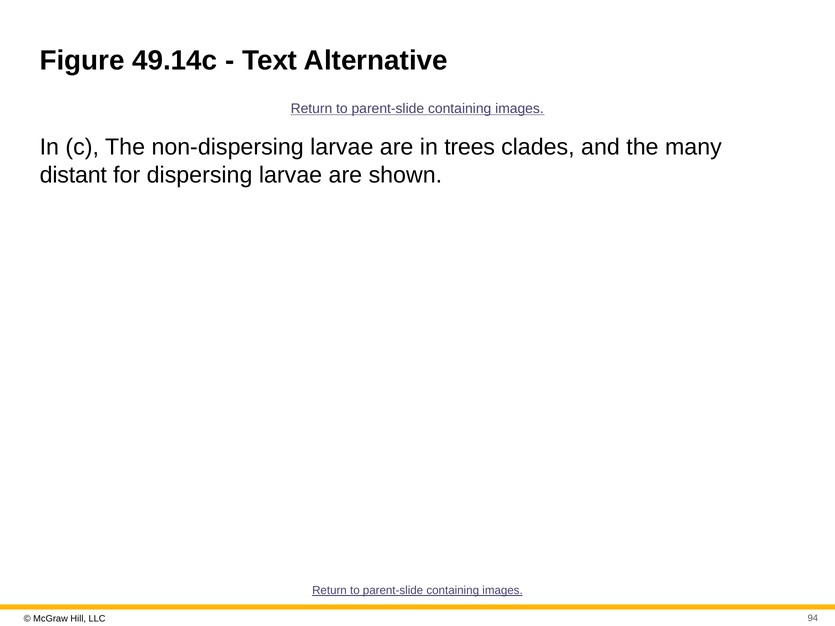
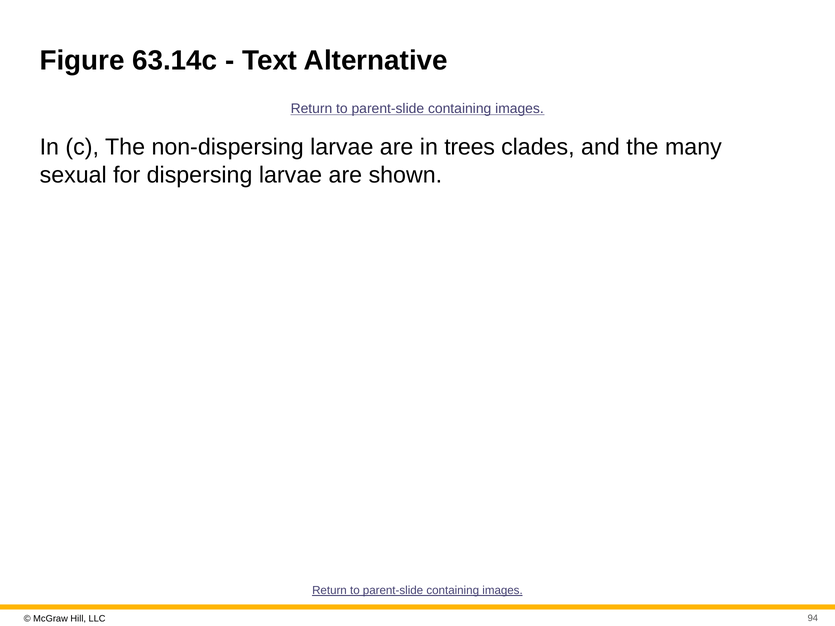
49.14c: 49.14c -> 63.14c (175, 61)
distant: distant -> sexual (73, 175)
